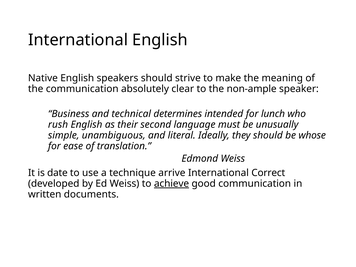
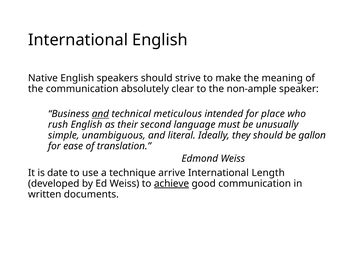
and underline: none -> present (100, 114)
determines: determines -> meticulous (178, 114)
lunch: lunch -> place (273, 114)
whose: whose -> gallon (312, 135)
Correct: Correct -> Length (268, 173)
